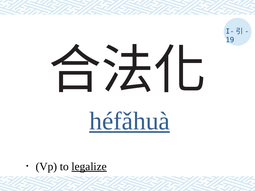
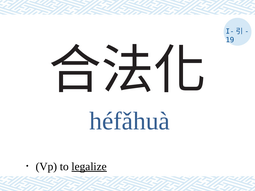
héfǎhuà underline: present -> none (130, 121)
